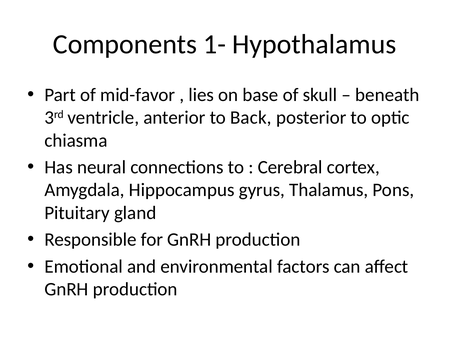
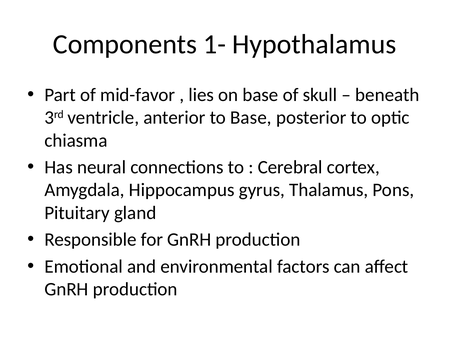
to Back: Back -> Base (251, 118)
